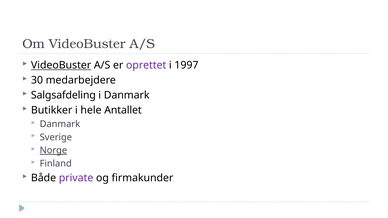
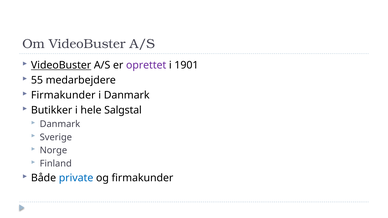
1997: 1997 -> 1901 (186, 65)
30: 30 -> 55 (37, 80)
Salgsafdeling: Salgsafdeling -> Firmakunder (63, 95)
Antallet: Antallet -> Salgstal (123, 110)
Norge underline: present -> none (53, 151)
private colour: purple -> blue (76, 178)
